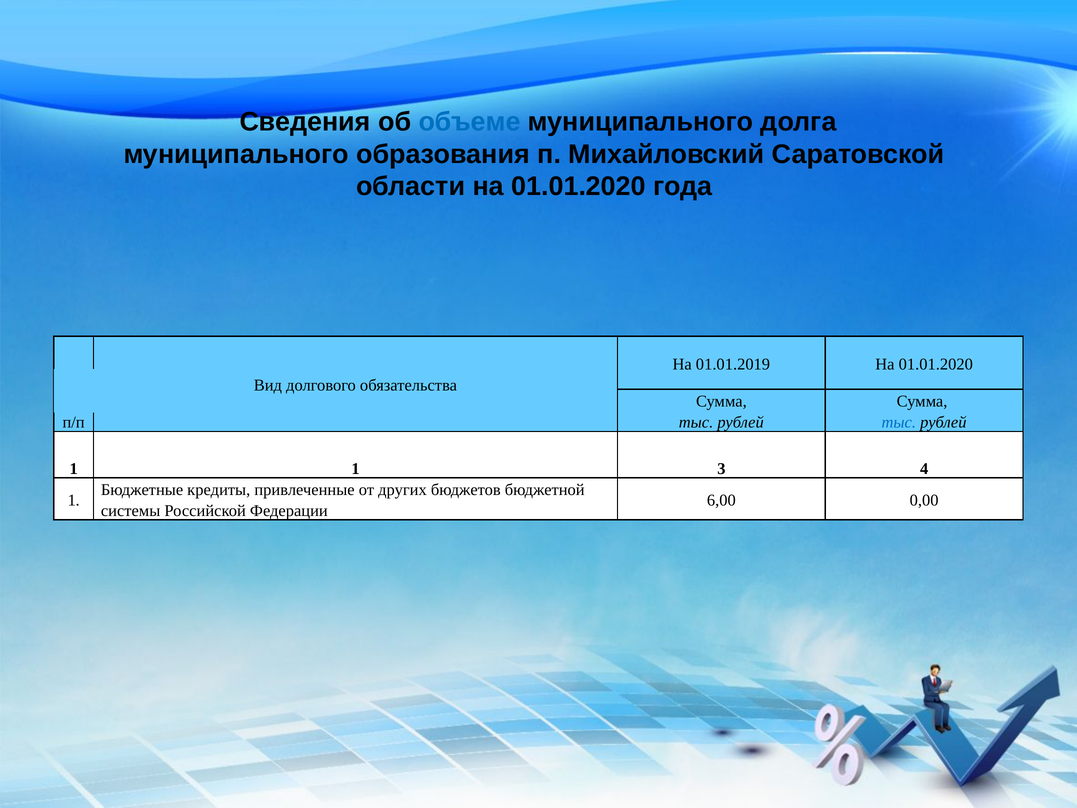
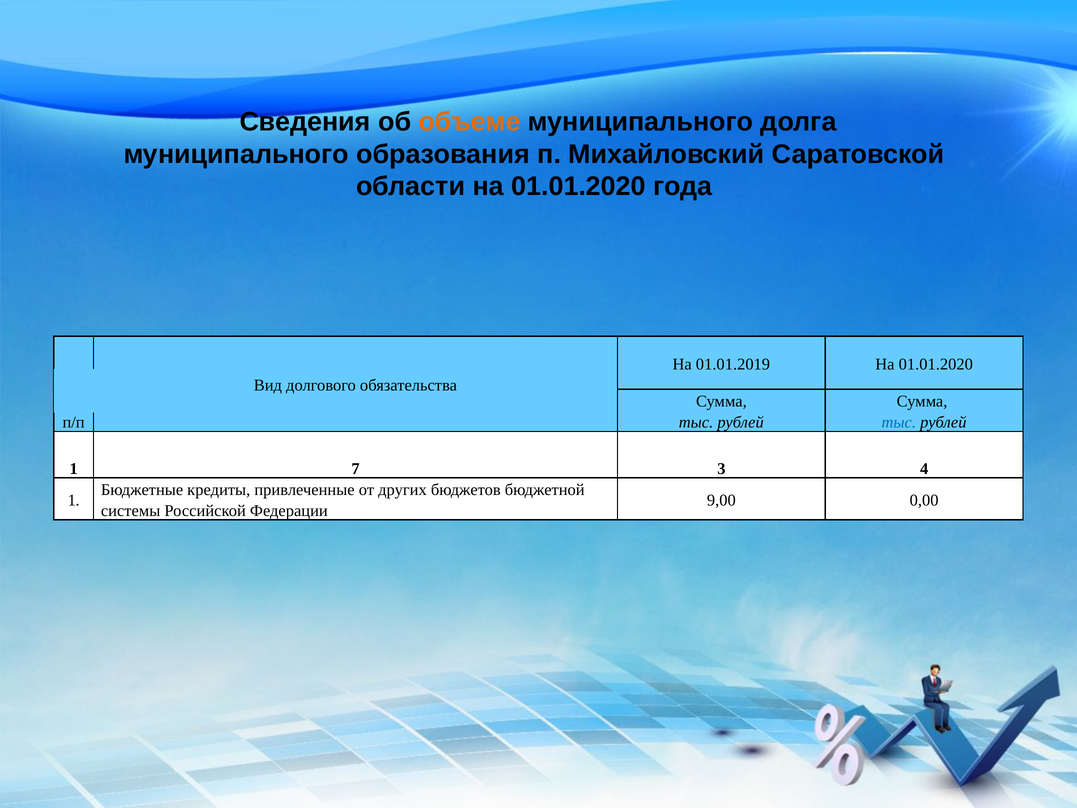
объеме colour: blue -> orange (470, 122)
1 1: 1 -> 7 (355, 468)
6,00: 6,00 -> 9,00 (721, 500)
